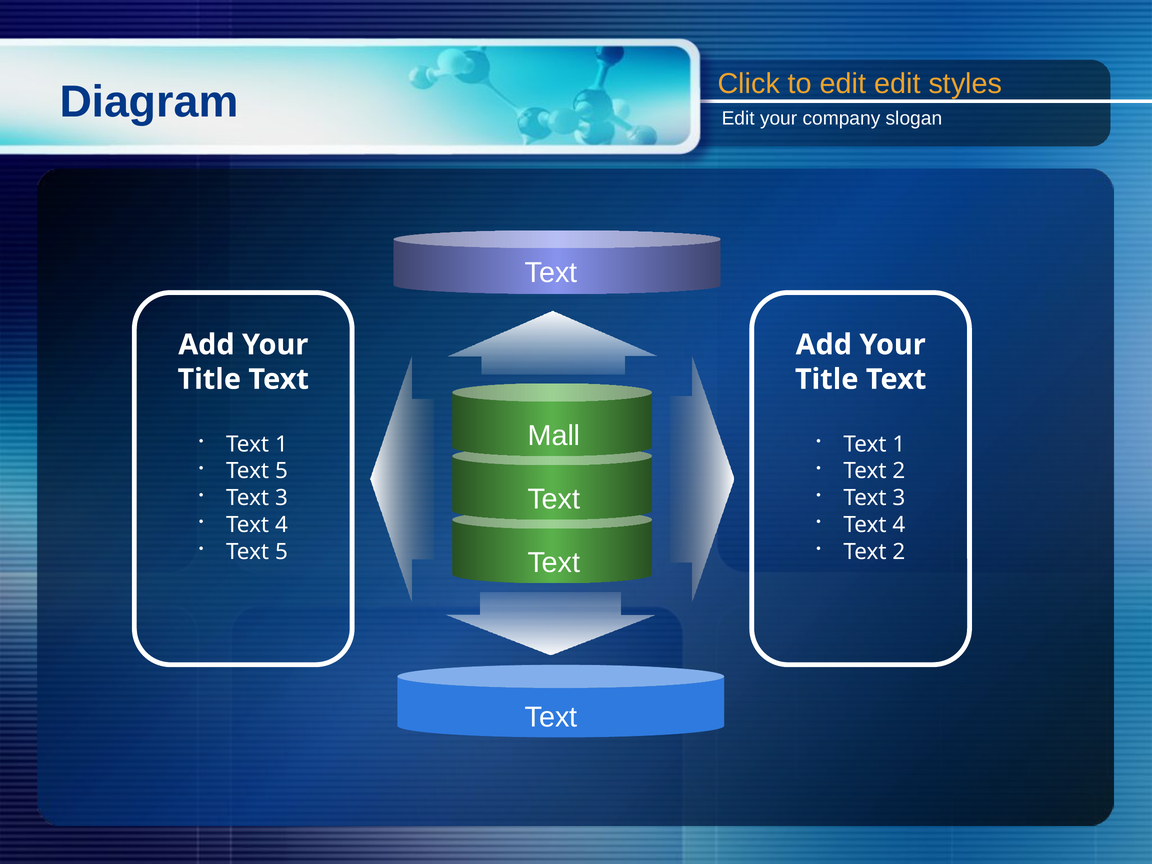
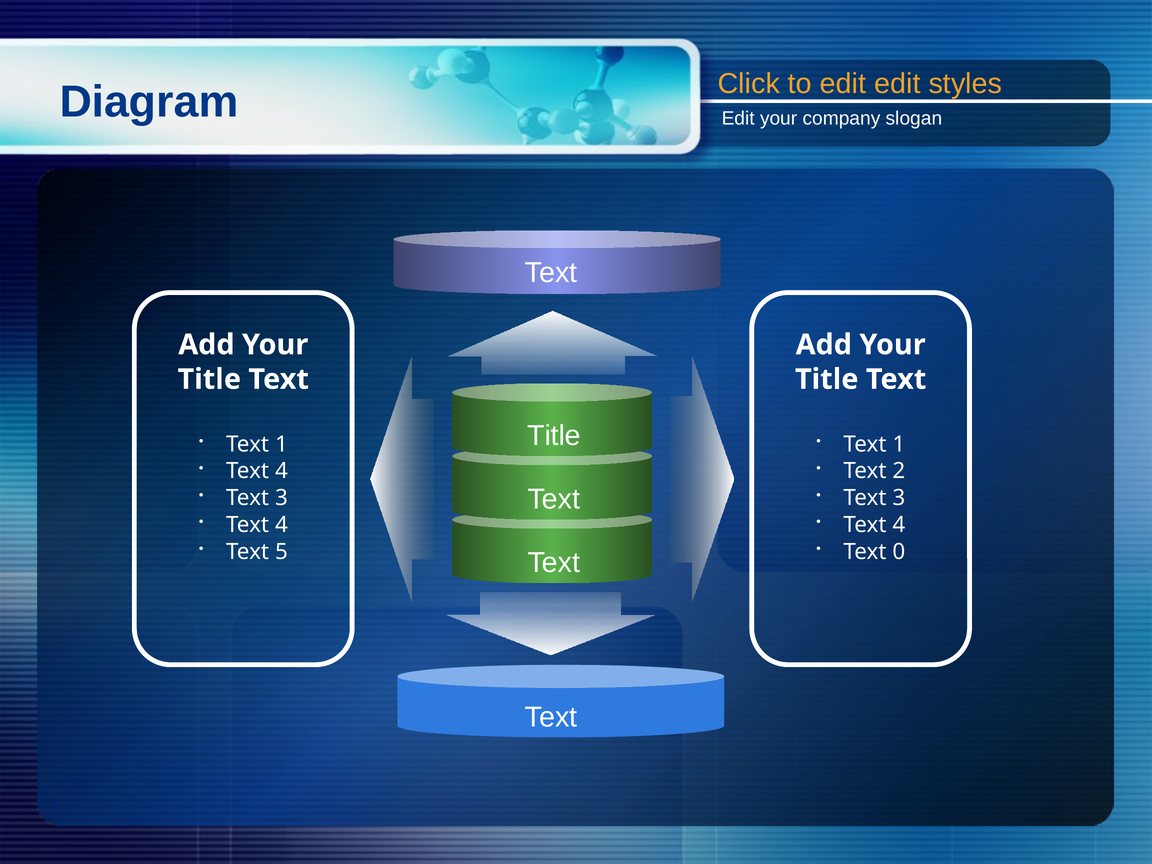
Mall: Mall -> Title (554, 436)
5: 5 -> 4 (281, 471)
2: 2 -> 0 (899, 552)
